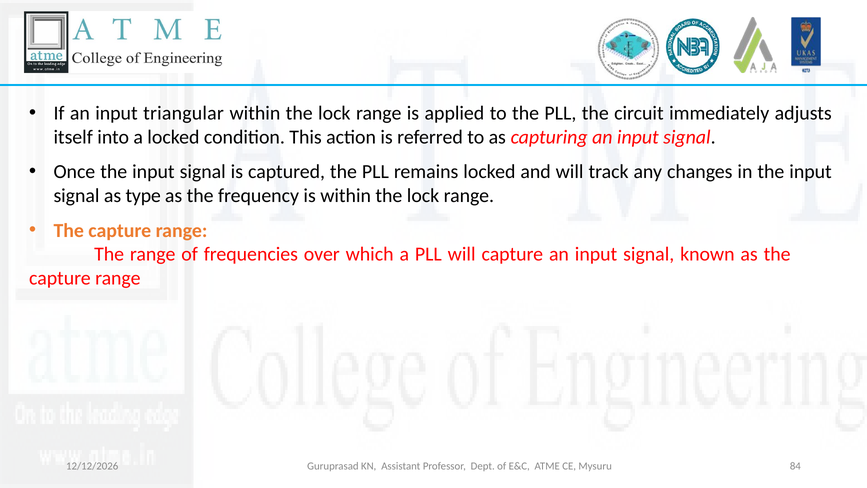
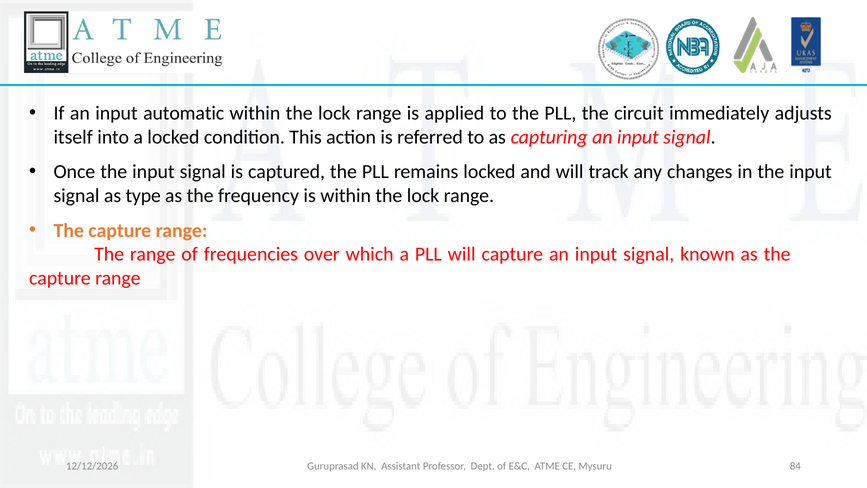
triangular: triangular -> automatic (184, 113)
